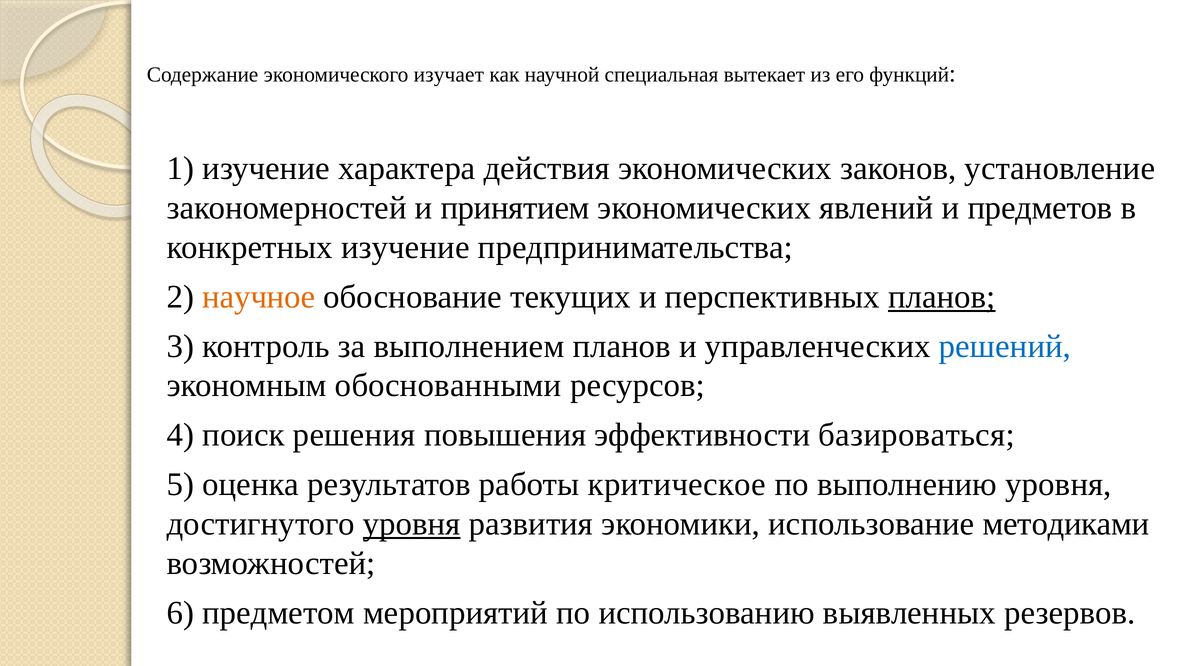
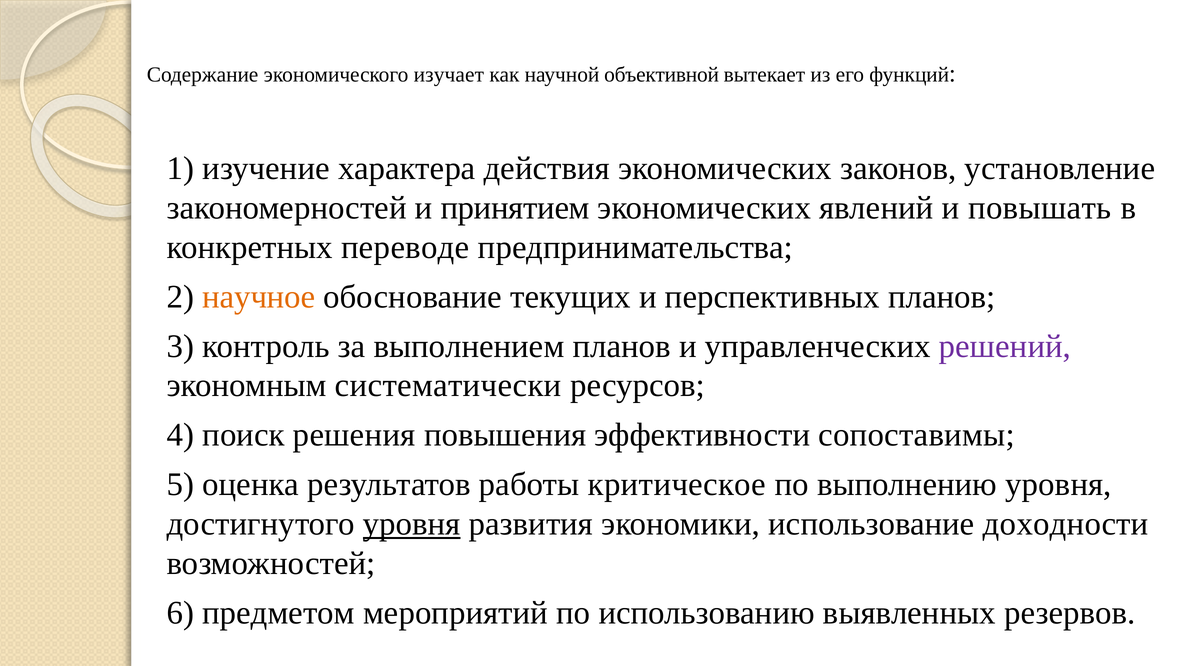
специальная: специальная -> объективной (662, 75)
предметов: предметов -> повышать (1040, 208)
конкретных изучение: изучение -> переводе (405, 247)
планов underline: present -> none (942, 297)
решений colour: blue -> purple (1005, 346)
обоснованными: обоснованными -> систематически (448, 386)
базироваться: базироваться -> сопоставимы (917, 435)
методиками: методиками -> доходности (1066, 524)
